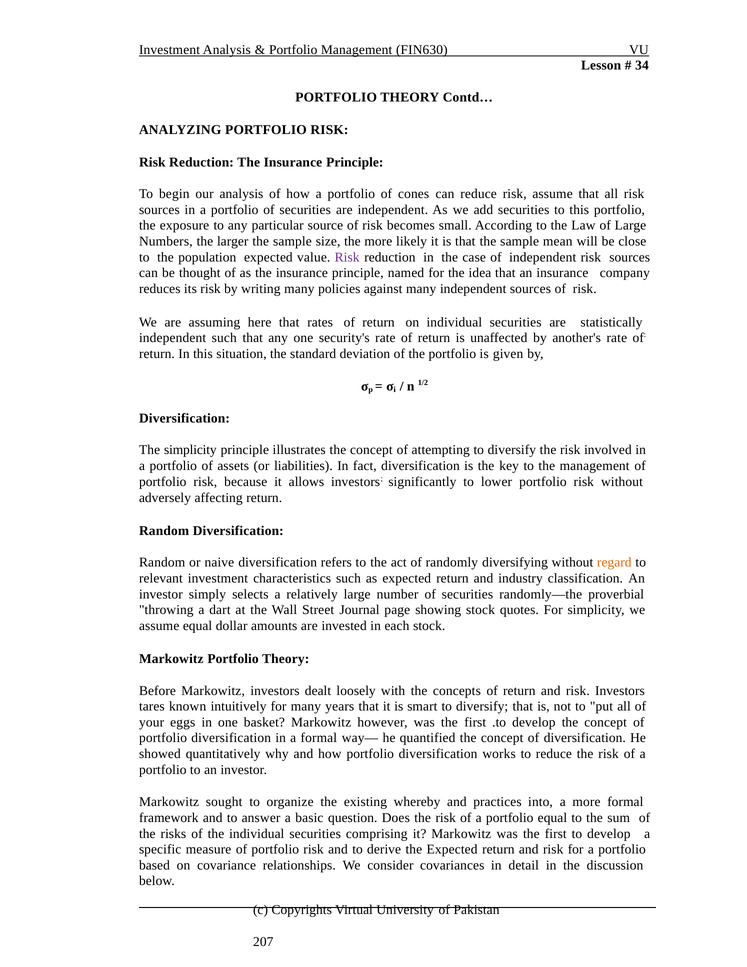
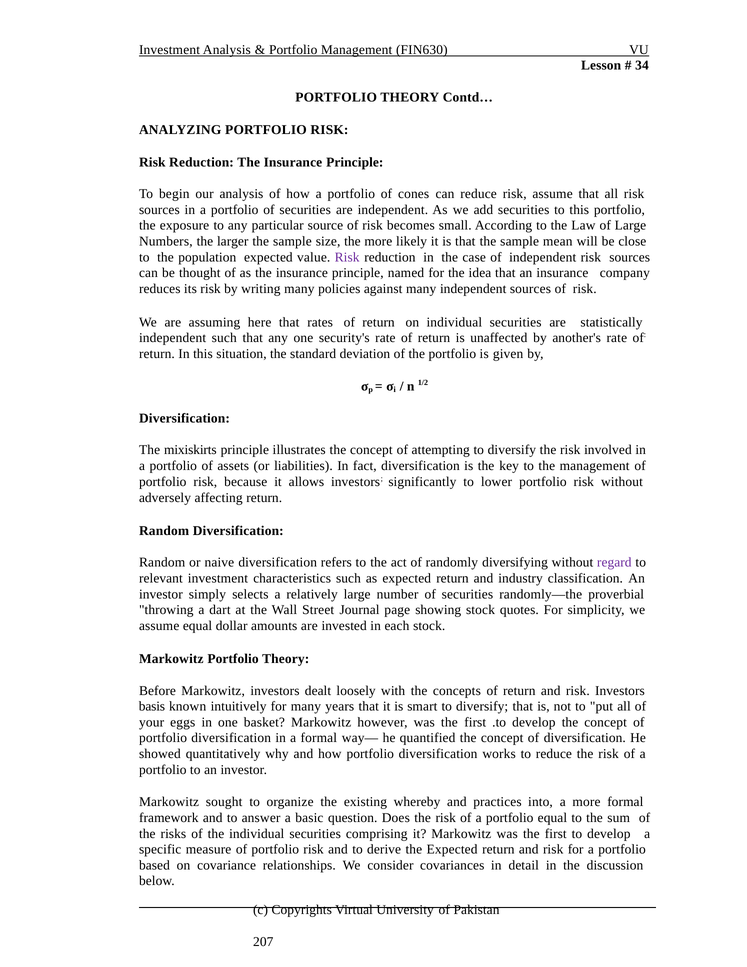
The simplicity: simplicity -> mixiskirts (190, 450)
regard colour: orange -> purple (614, 562)
tares: tares -> basis (152, 706)
